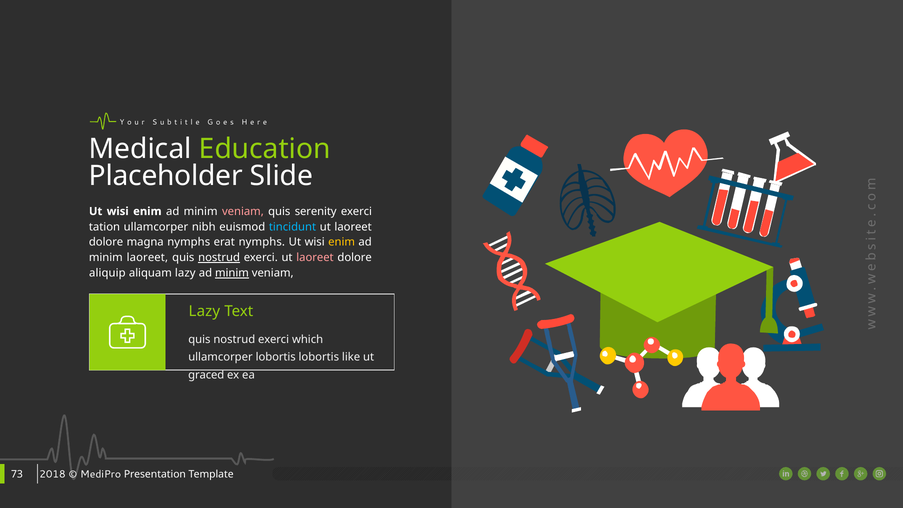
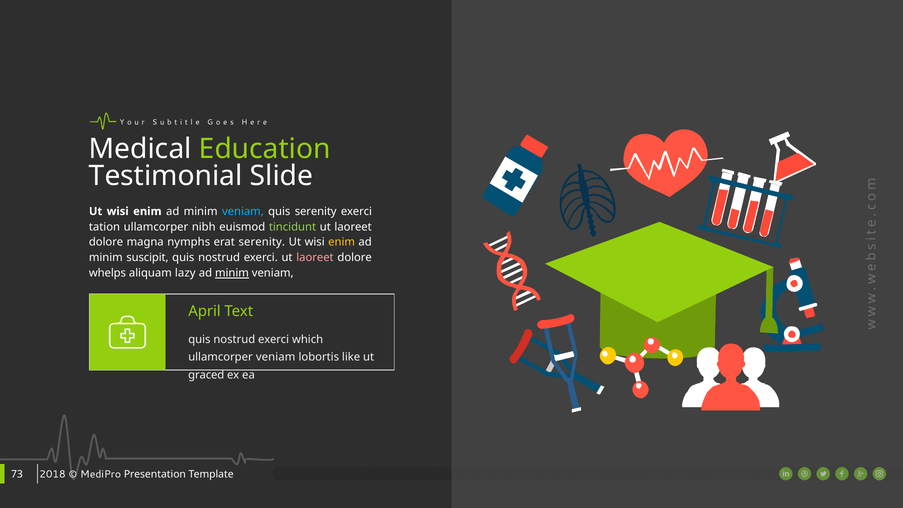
Placeholder: Placeholder -> Testimonial (166, 176)
veniam colour: pink -> light blue (243, 211)
tincidunt colour: light blue -> light green (292, 227)
erat nymphs: nymphs -> serenity (262, 242)
minim laoreet: laoreet -> suscipit (147, 258)
nostrud underline: present -> none (219, 258)
aliquip: aliquip -> whelps (107, 273)
Lazy: Lazy -> April (205, 311)
ullamcorper lobortis: lobortis -> veniam (276, 357)
